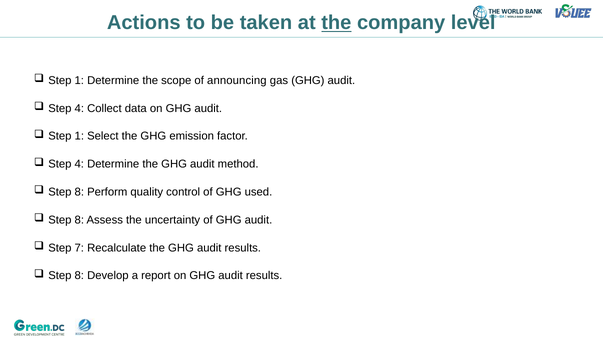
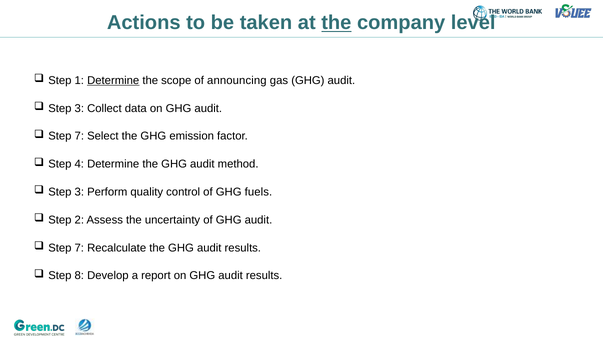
Determine underline: none -> present (113, 81)
4: 4 -> 3 (79, 108)
1: 1 -> 7 (79, 136)
8: 8 -> 3 (79, 192)
used: used -> fuels (258, 192)
8: 8 -> 2 (79, 220)
